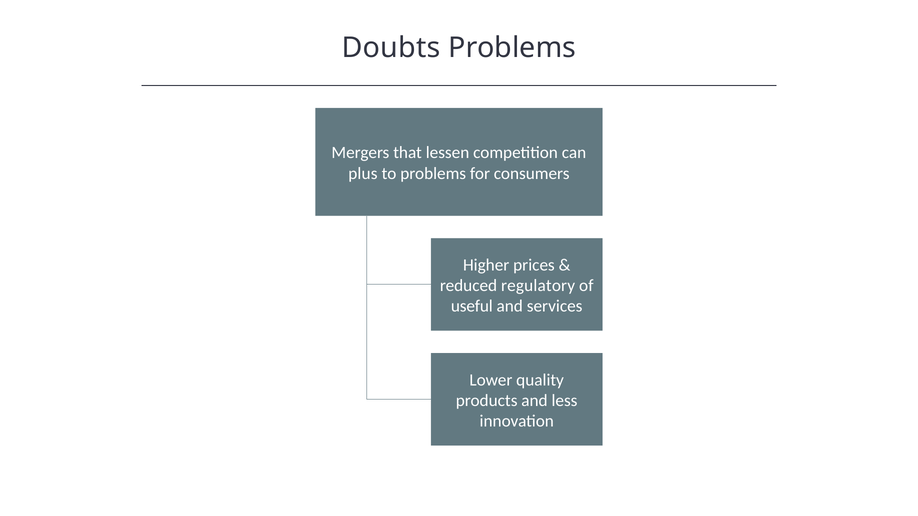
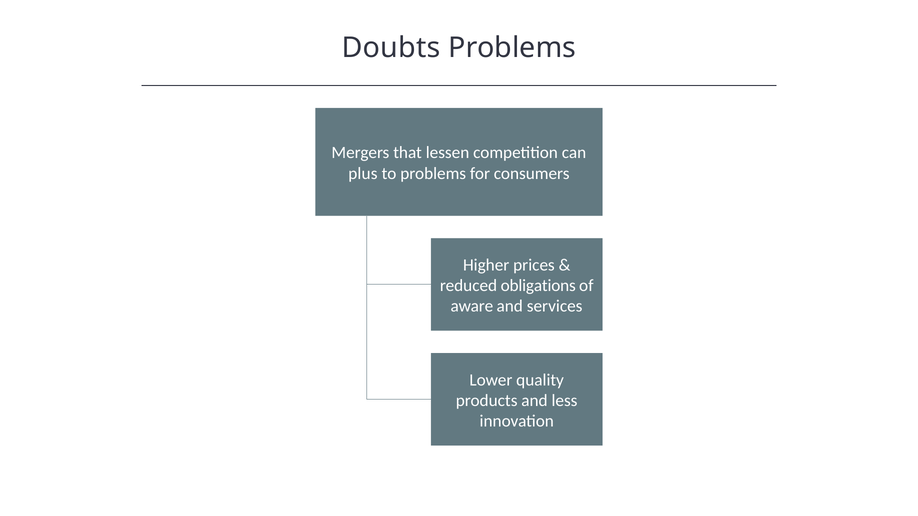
regulatory: regulatory -> obligations (538, 286)
useful: useful -> aware (472, 307)
